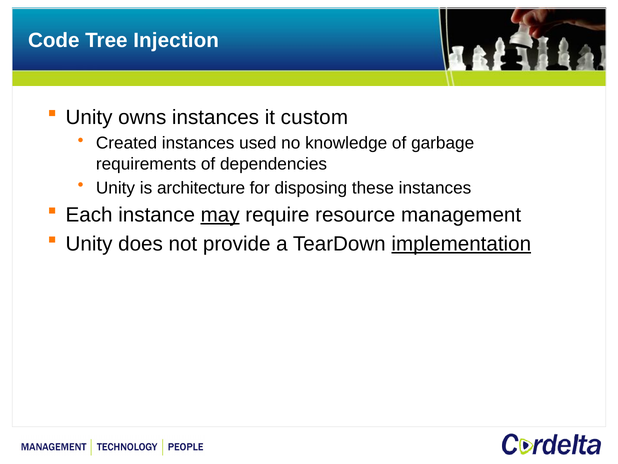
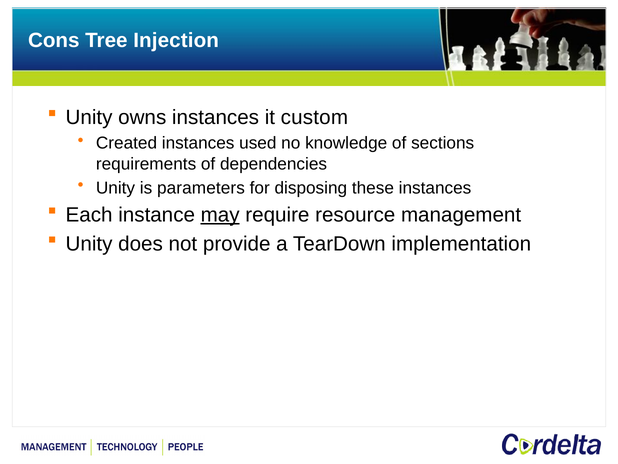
Code: Code -> Cons (54, 40)
garbage: garbage -> sections (443, 143)
architecture: architecture -> parameters (201, 188)
implementation underline: present -> none (461, 244)
